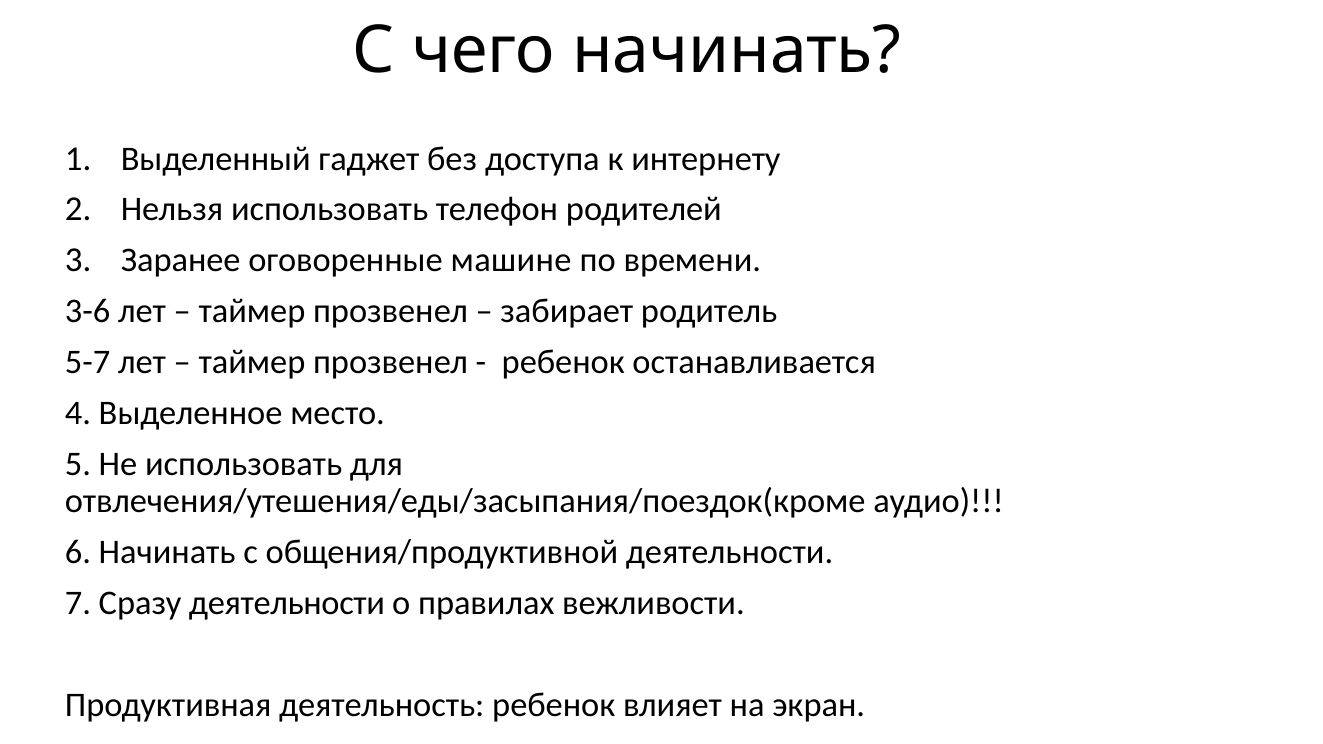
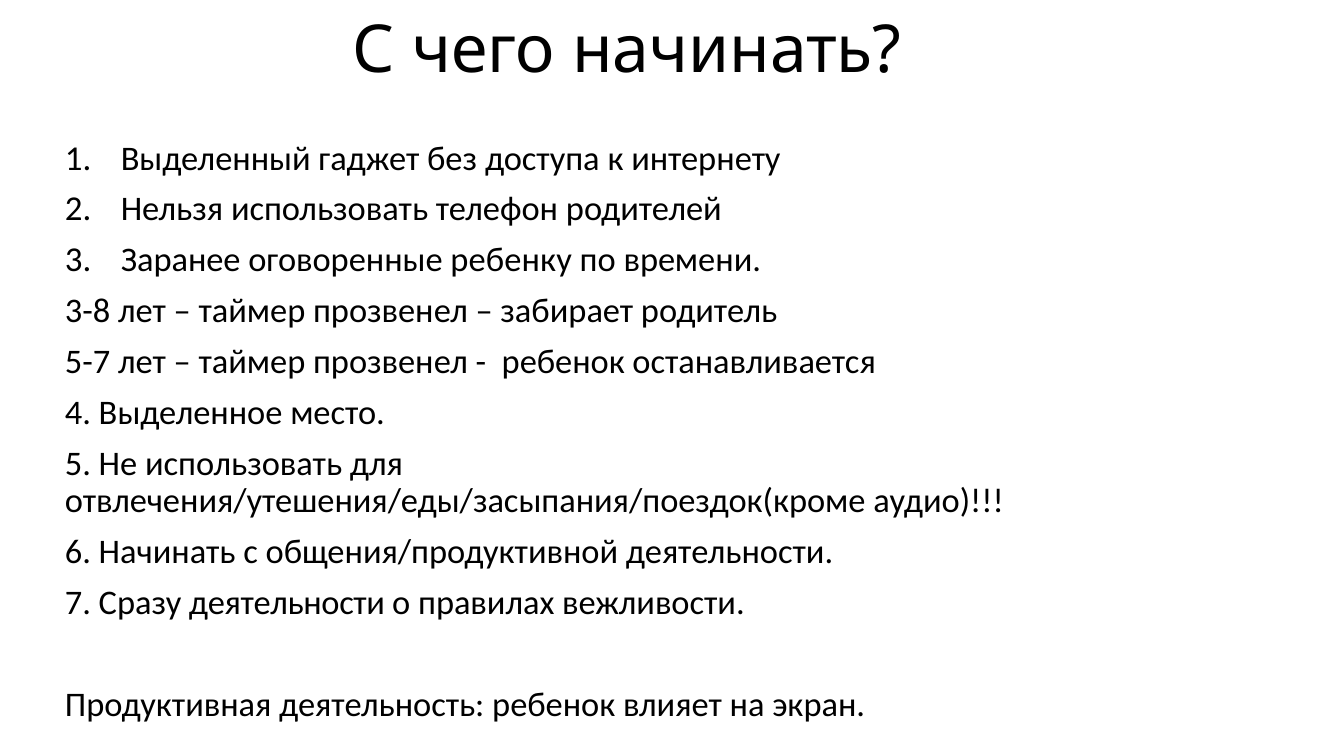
машине: машине -> ребенку (511, 261)
3-6: 3-6 -> 3-8 (88, 312)
